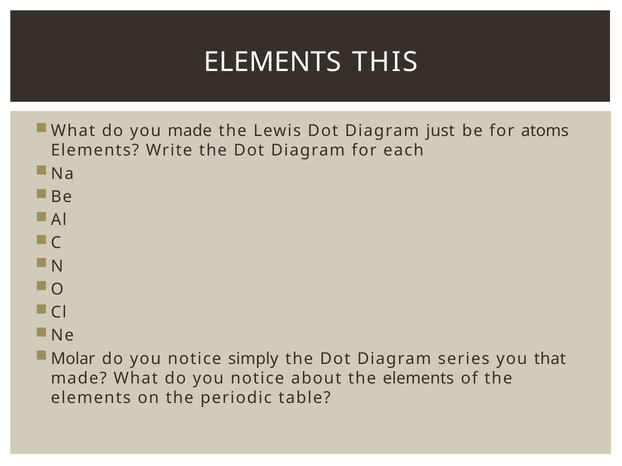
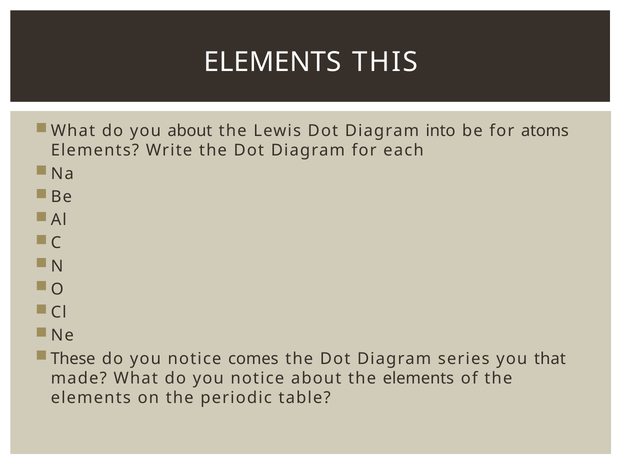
you made: made -> about (190, 131)
just: just -> into (441, 131)
Molar: Molar -> These (73, 359)
simply: simply -> comes (253, 359)
